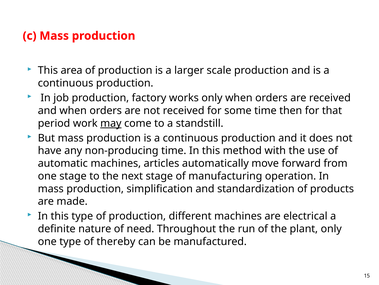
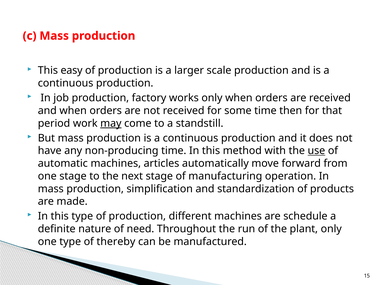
area: area -> easy (72, 70)
use underline: none -> present (316, 150)
electrical: electrical -> schedule (305, 216)
